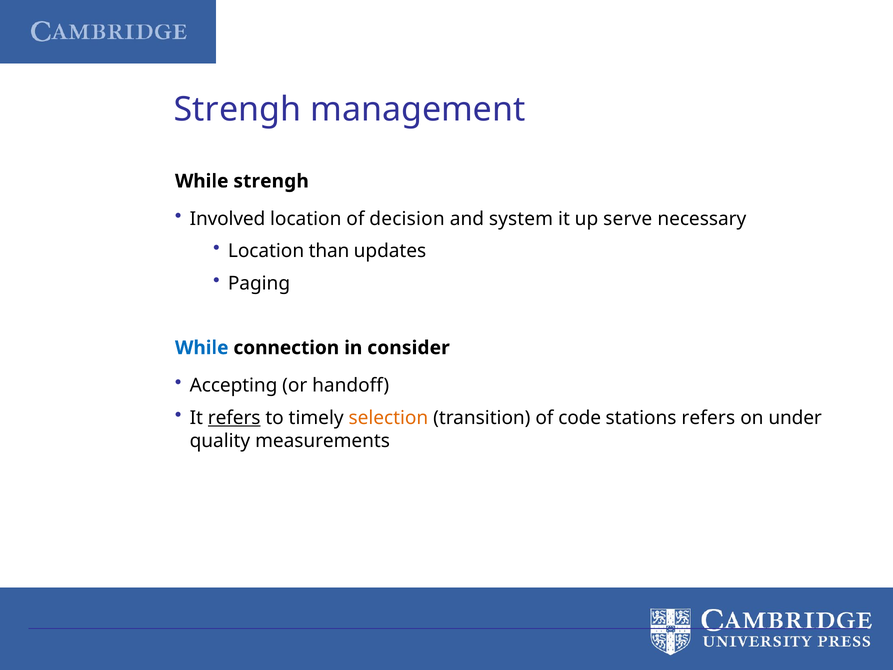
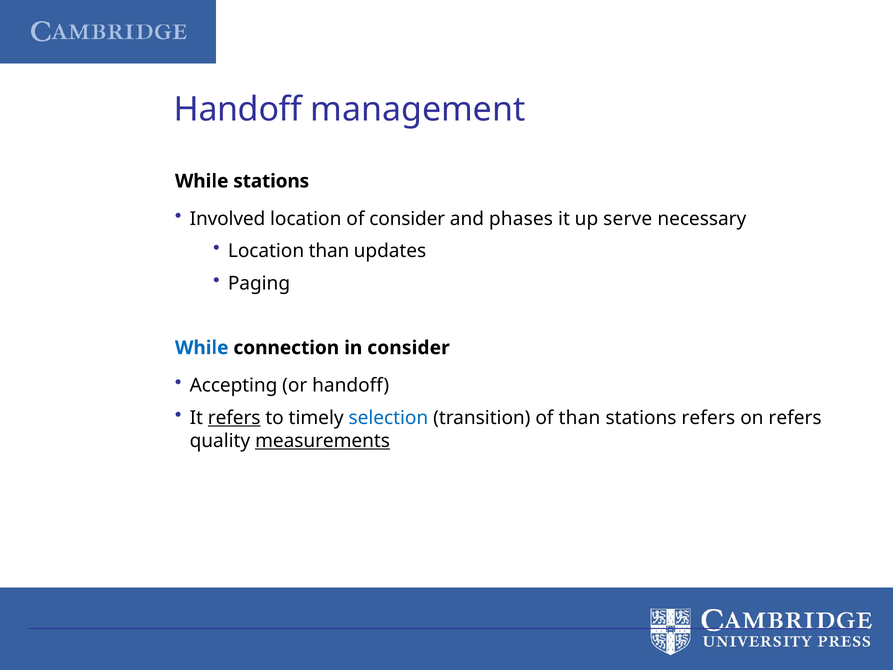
Strengh: Strengh -> Handoff (238, 109)
While strengh: strengh -> stations (271, 181)
of decision: decision -> consider (407, 219)
system: system -> phases (521, 219)
selection colour: orange -> blue (388, 418)
of code: code -> than (580, 418)
on under: under -> refers (795, 418)
measurements underline: none -> present (323, 441)
